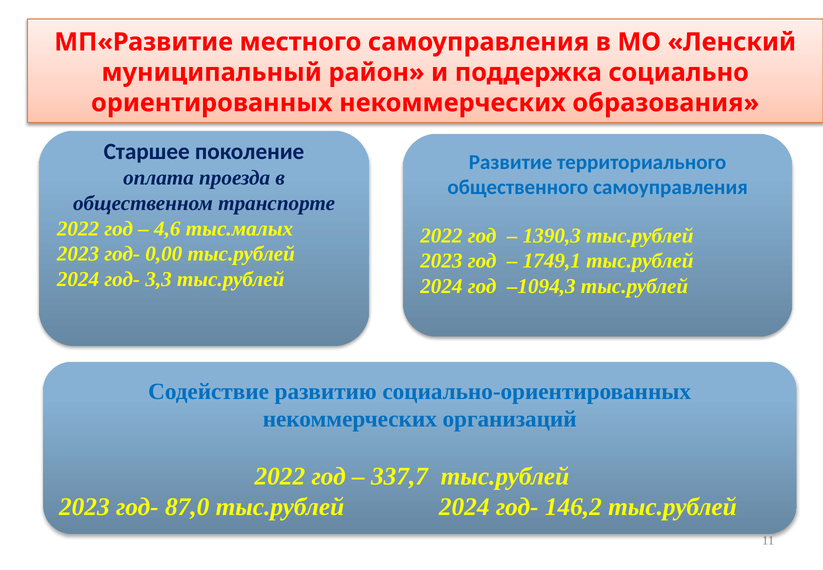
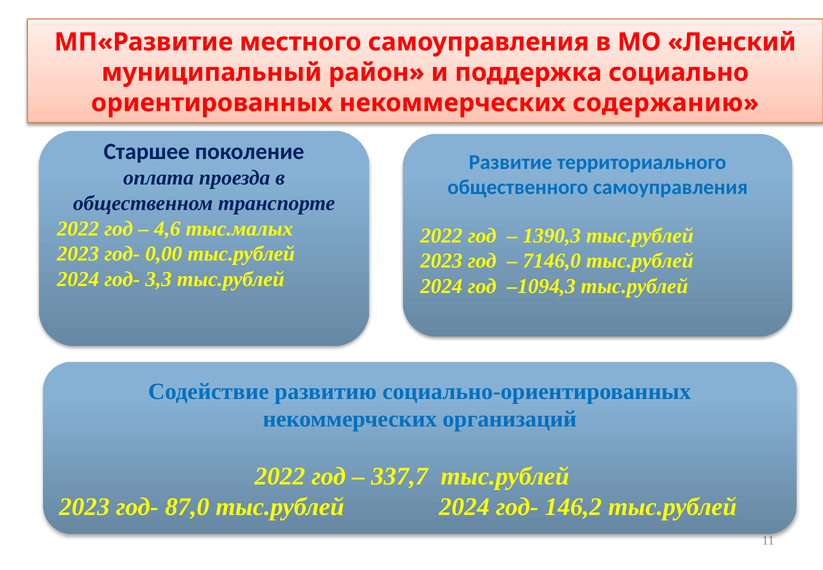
образования: образования -> содержанию (666, 103)
1749,1: 1749,1 -> 7146,0 (552, 261)
